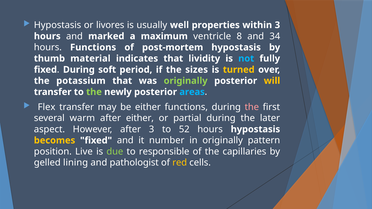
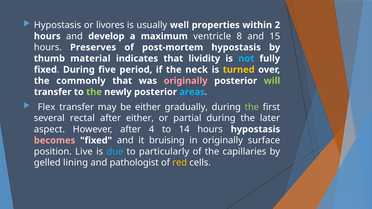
within 3: 3 -> 2 (277, 25)
marked: marked -> develop (106, 36)
34: 34 -> 15 (275, 36)
hours Functions: Functions -> Preserves (93, 47)
soft: soft -> five (107, 70)
sizes: sizes -> neck (197, 70)
potassium: potassium -> commonly (81, 81)
originally colour: light green -> pink (186, 81)
will colour: yellow -> light green (272, 81)
either functions: functions -> gradually (186, 107)
the colour: pink -> light green (252, 107)
warm: warm -> rectal (82, 118)
after 3: 3 -> 4 (152, 129)
52: 52 -> 14 (184, 129)
becomes colour: yellow -> pink (55, 141)
number: number -> bruising (167, 141)
pattern: pattern -> surface (264, 141)
due colour: light green -> light blue (115, 152)
responsible: responsible -> particularly (164, 152)
